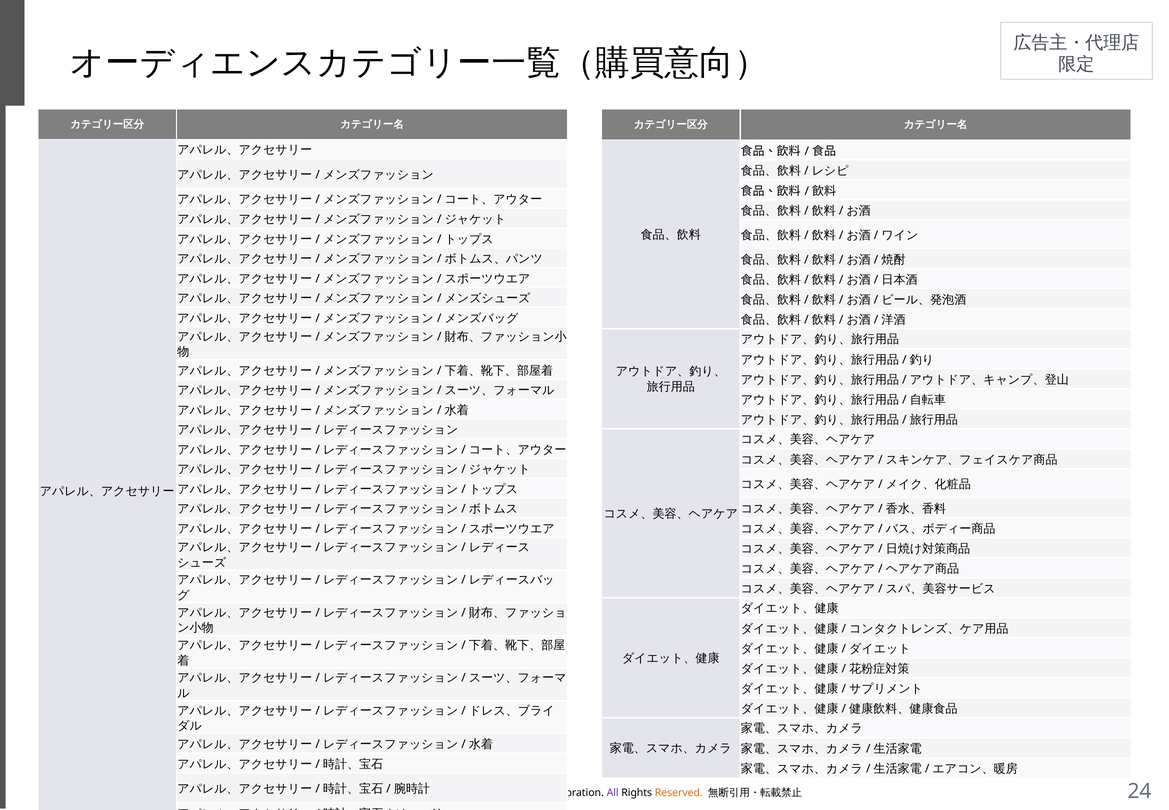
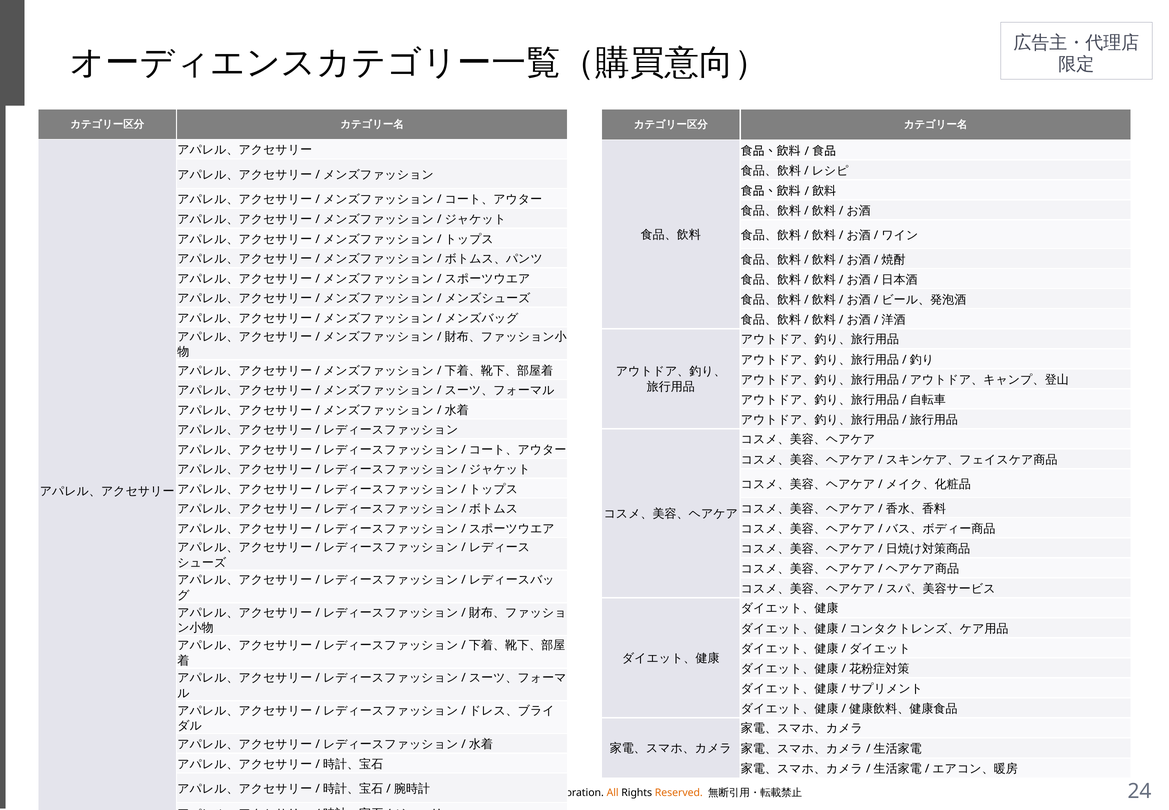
All colour: purple -> orange (613, 792)
